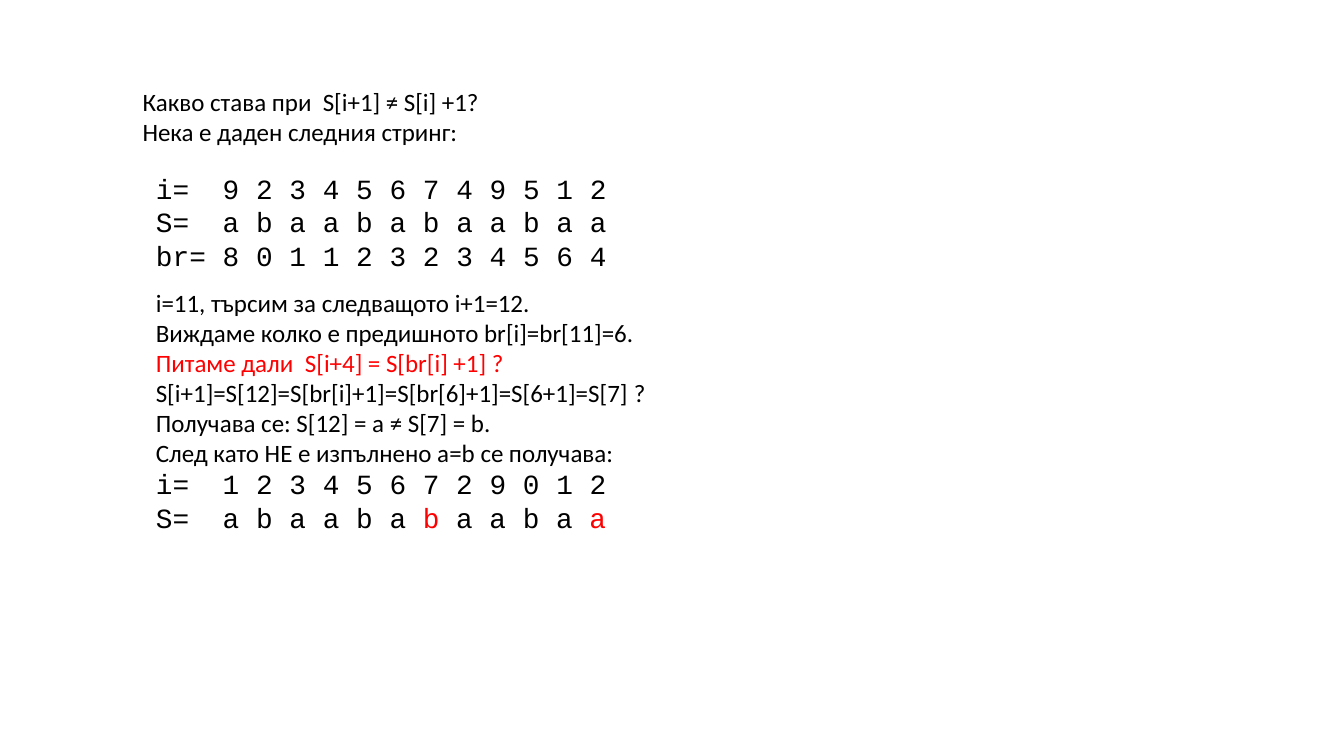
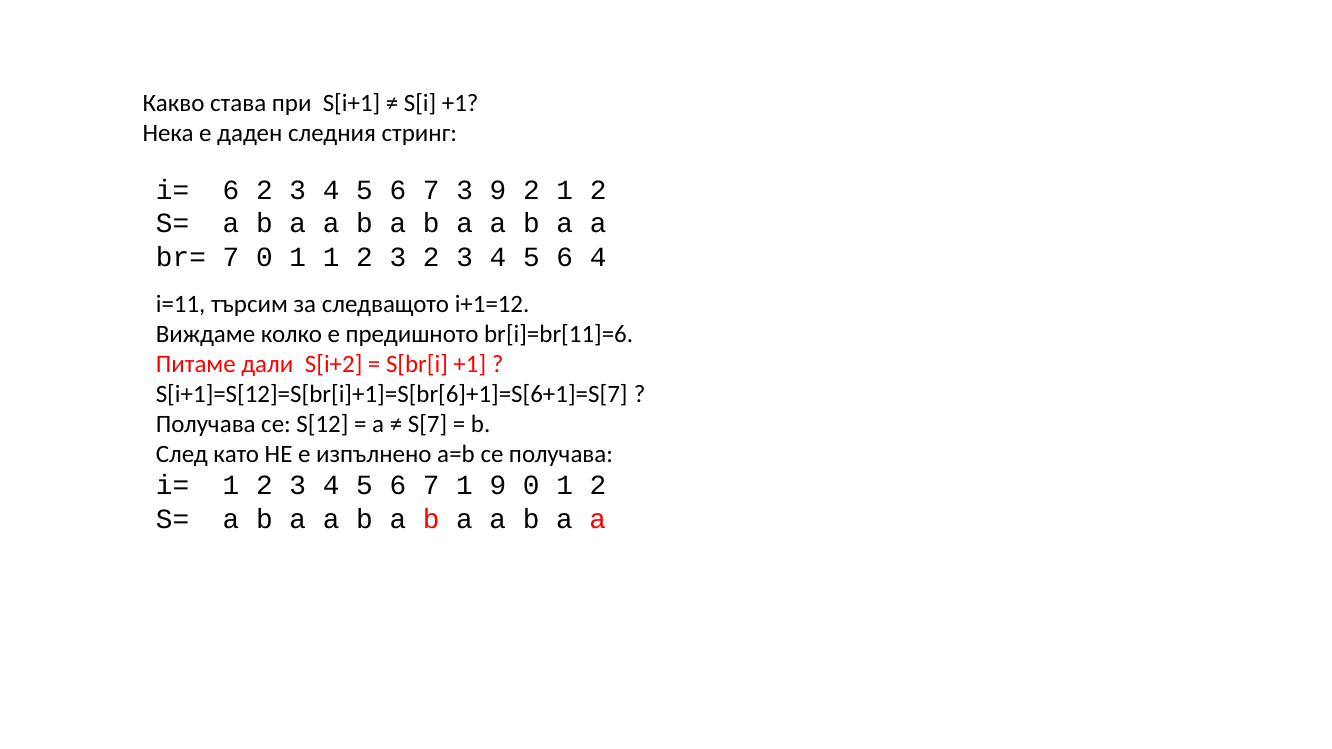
i= 9: 9 -> 6 (231, 191)
7 4: 4 -> 3 (465, 191)
9 5: 5 -> 2 (531, 191)
br= 8: 8 -> 7 (231, 257)
S[i+4: S[i+4 -> S[i+2 (334, 364)
7 2: 2 -> 1 (465, 486)
